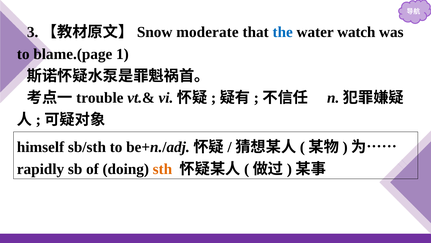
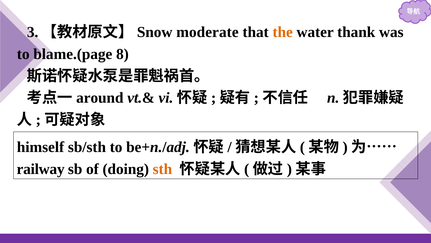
the colour: blue -> orange (283, 32)
watch: watch -> thank (356, 32)
1: 1 -> 8 (122, 54)
trouble: trouble -> around (100, 98)
rapidly: rapidly -> railway (41, 169)
